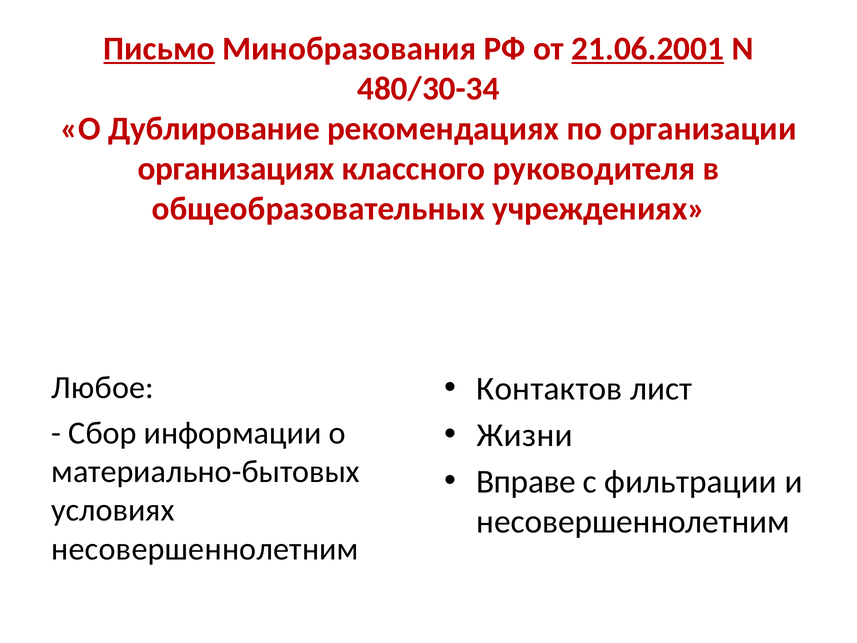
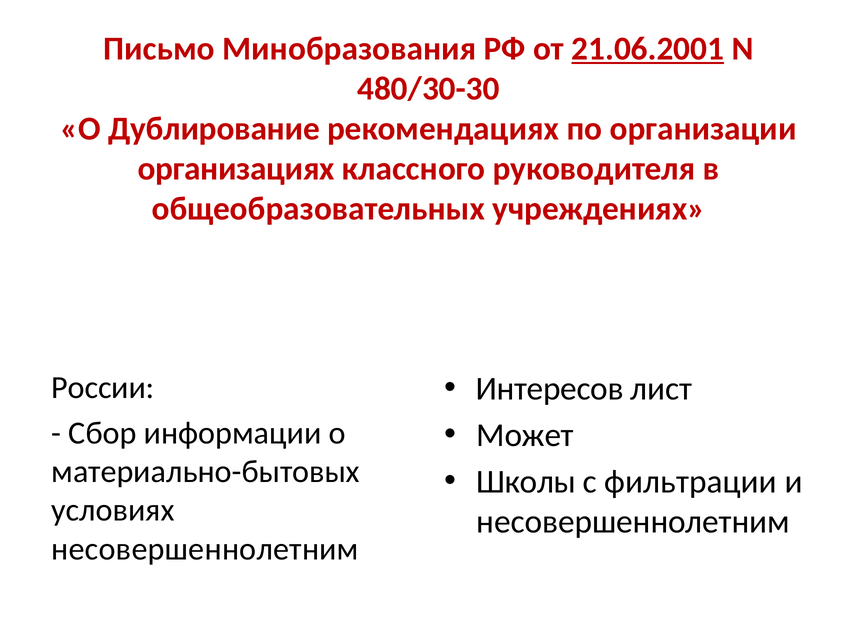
Письмо underline: present -> none (159, 49)
480/30-34: 480/30-34 -> 480/30-30 (428, 89)
Контактов: Контактов -> Интересов (550, 388)
Любое: Любое -> России (103, 388)
Жизни: Жизни -> Может (525, 435)
Вправе: Вправе -> Школы (526, 482)
